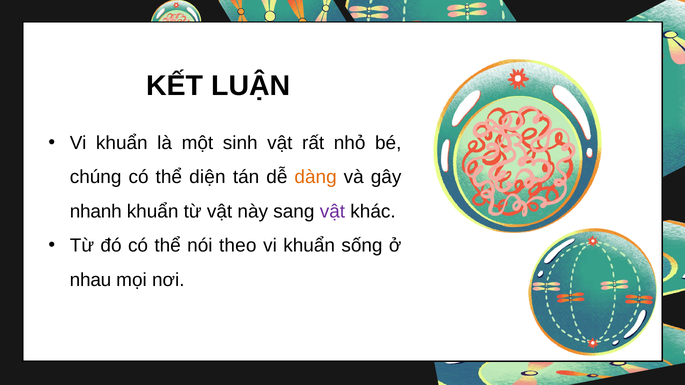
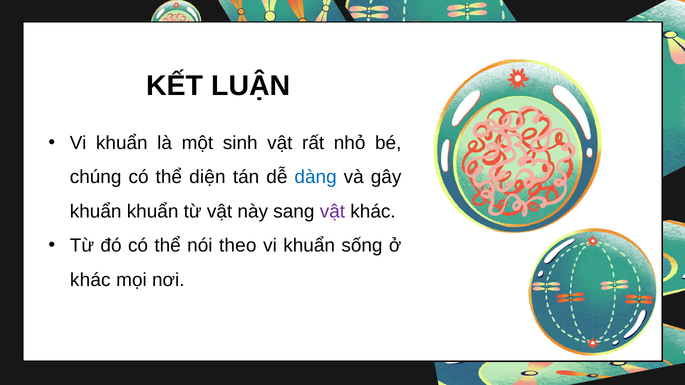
dàng colour: orange -> blue (316, 177)
nhanh: nhanh -> khuẩn (96, 212)
nhau: nhau -> khác (90, 280)
